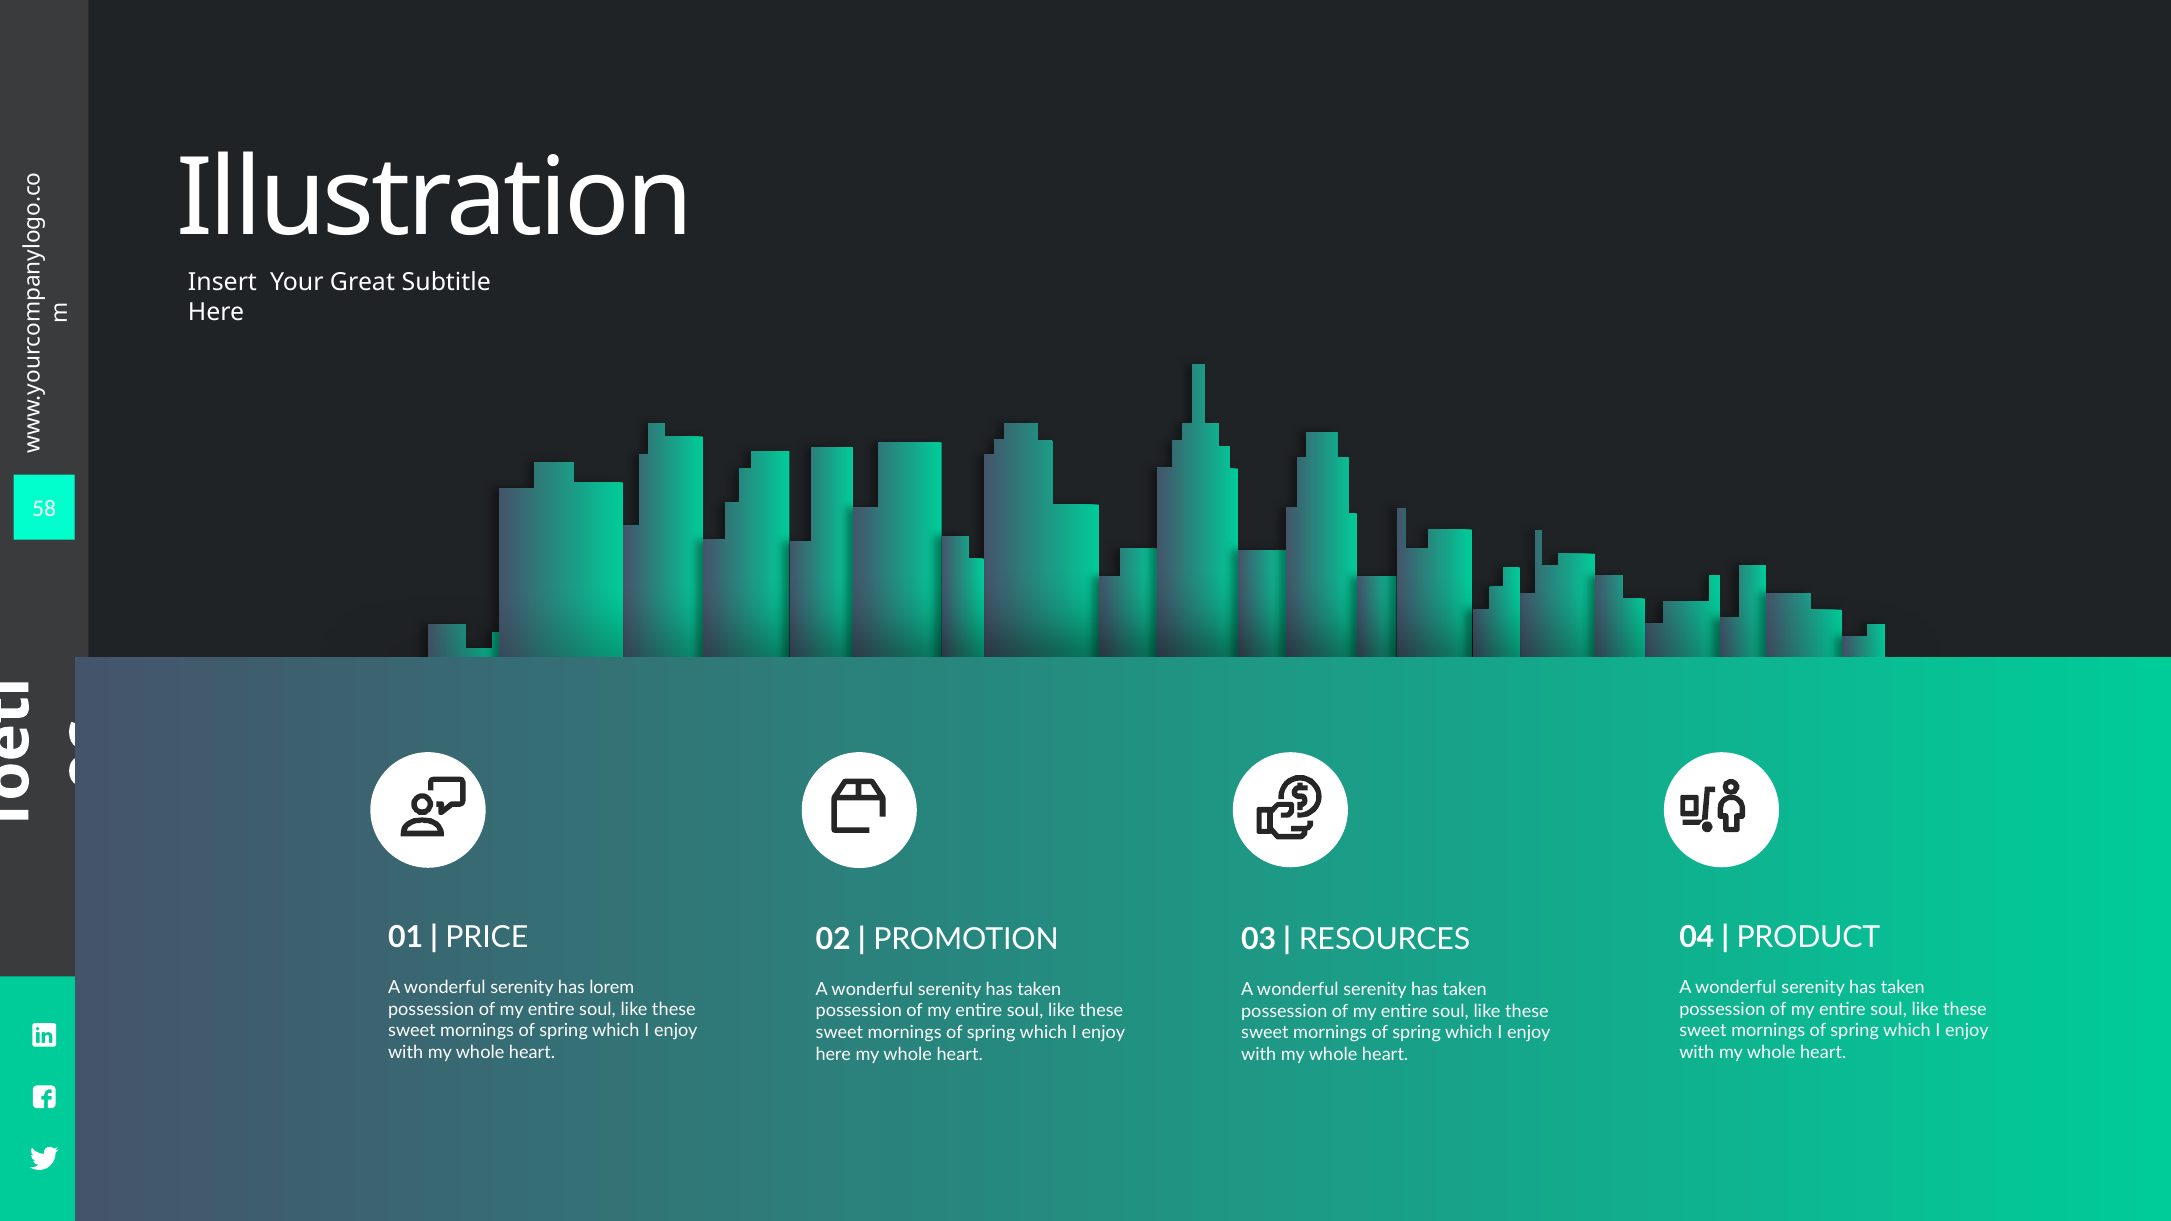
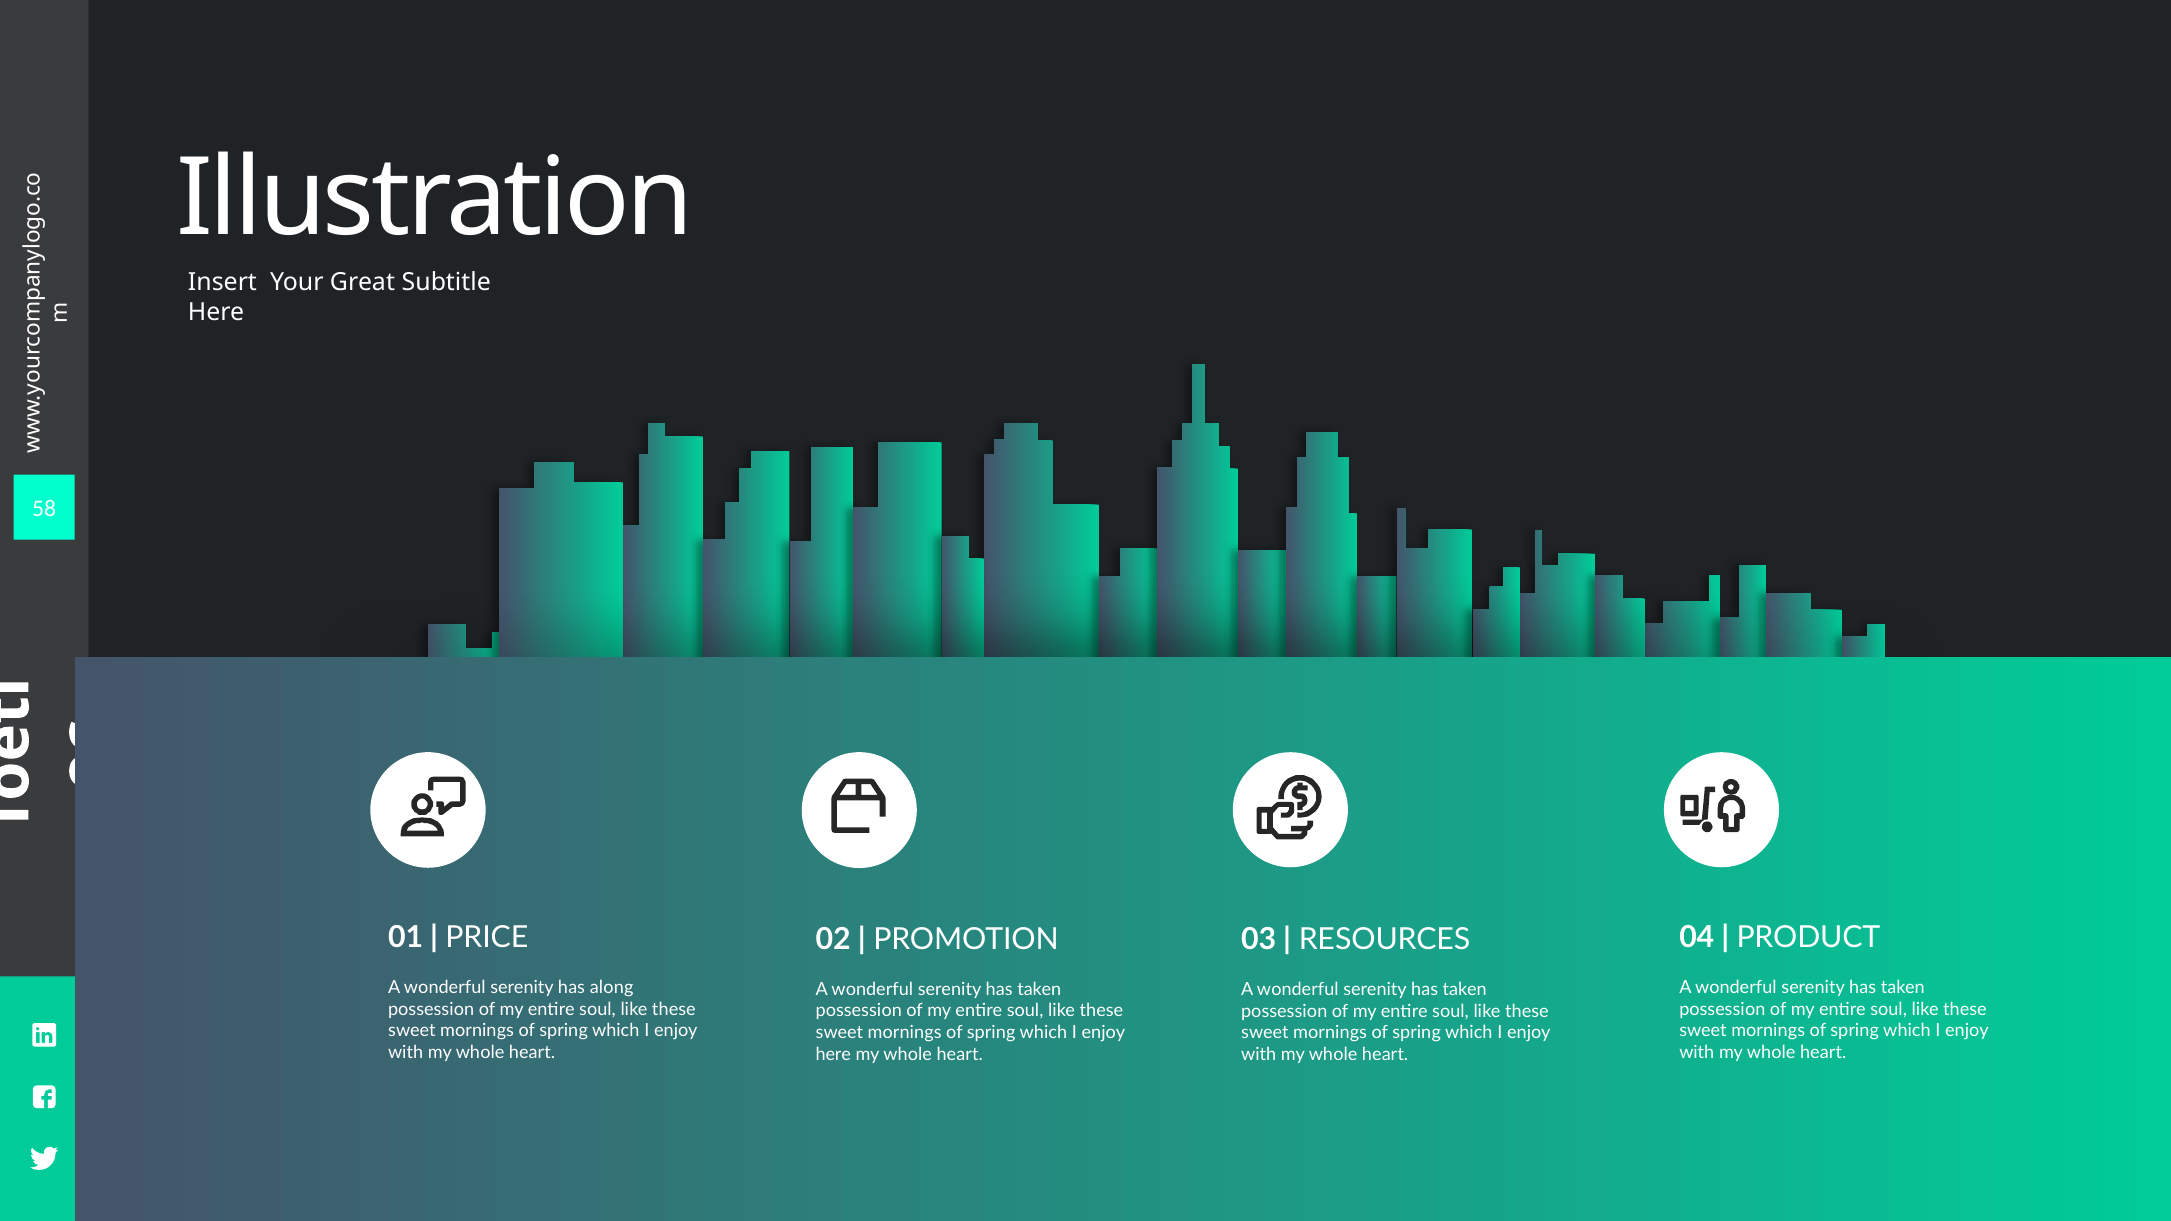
lorem: lorem -> along (612, 988)
